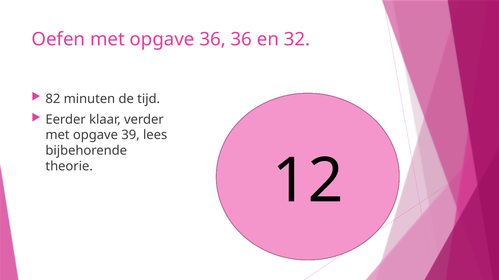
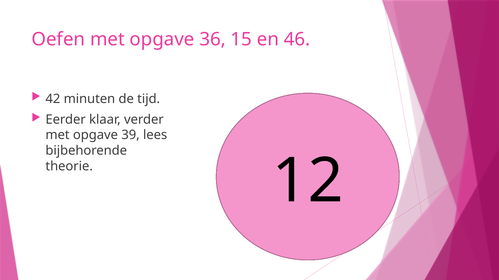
36 36: 36 -> 15 (241, 39)
32: 32 -> 46 (297, 39)
82: 82 -> 42 (53, 99)
